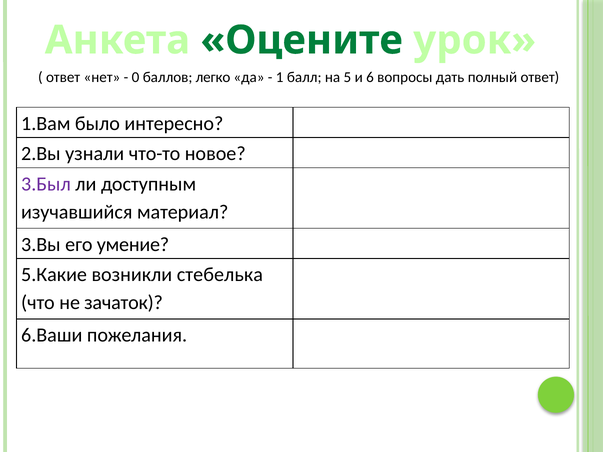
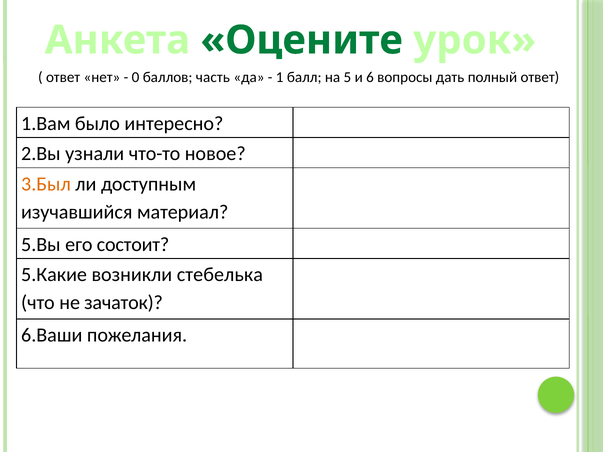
легко: легко -> часть (213, 77)
3.Был colour: purple -> orange (46, 184)
3.Вы: 3.Вы -> 5.Вы (41, 245)
умение: умение -> состоит (133, 245)
